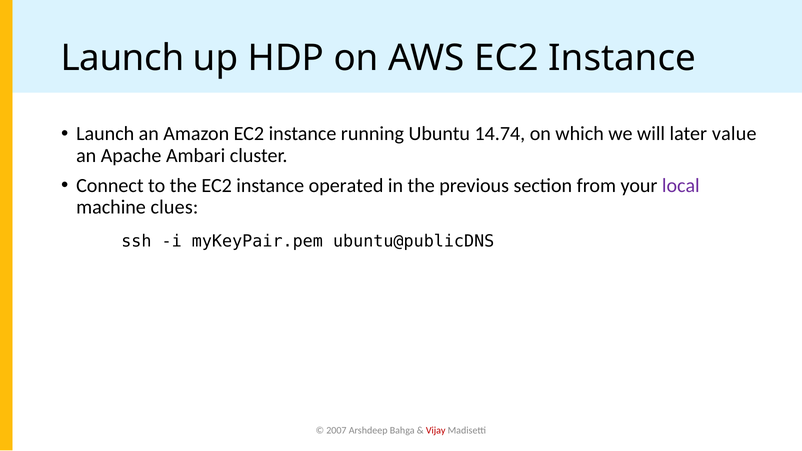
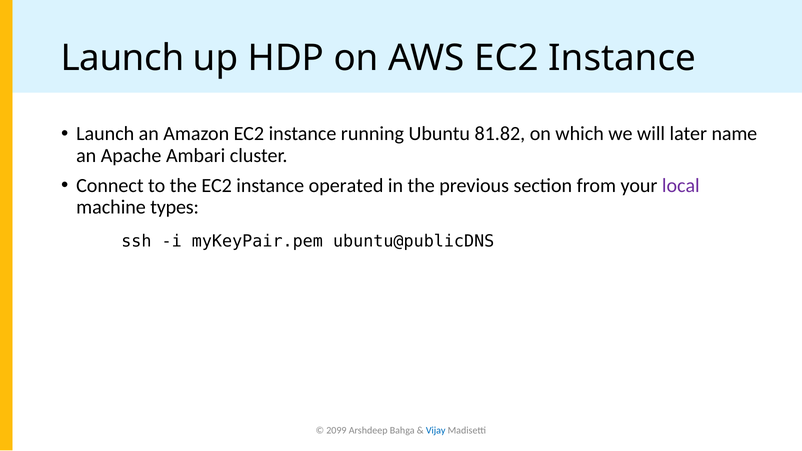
14.74: 14.74 -> 81.82 (500, 134)
value: value -> name (734, 134)
clues: clues -> types (175, 207)
2007: 2007 -> 2099 (336, 431)
Vijay colour: red -> blue (436, 431)
